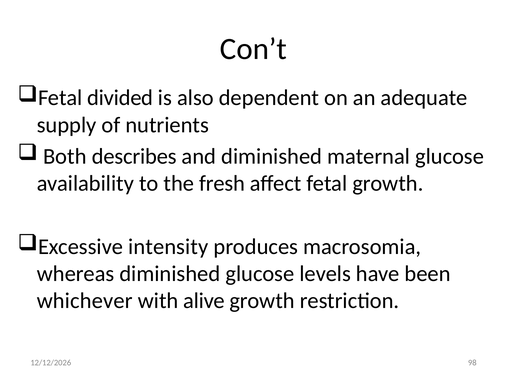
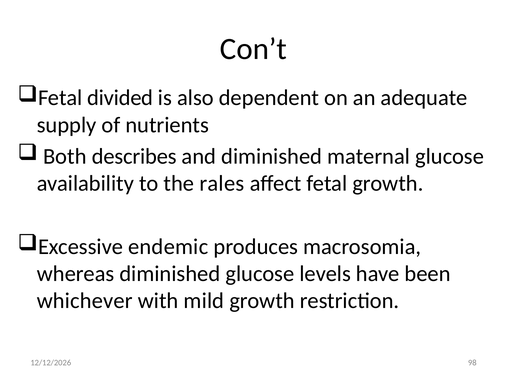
fresh: fresh -> rales (222, 184)
intensity: intensity -> endemic (168, 247)
alive: alive -> mild (204, 301)
